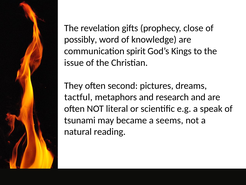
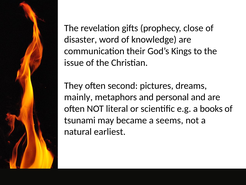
possibly: possibly -> disaster (81, 40)
spirit: spirit -> their (136, 51)
tactful: tactful -> mainly (78, 97)
research: research -> personal (172, 97)
speak: speak -> books (211, 108)
reading: reading -> earliest (110, 131)
